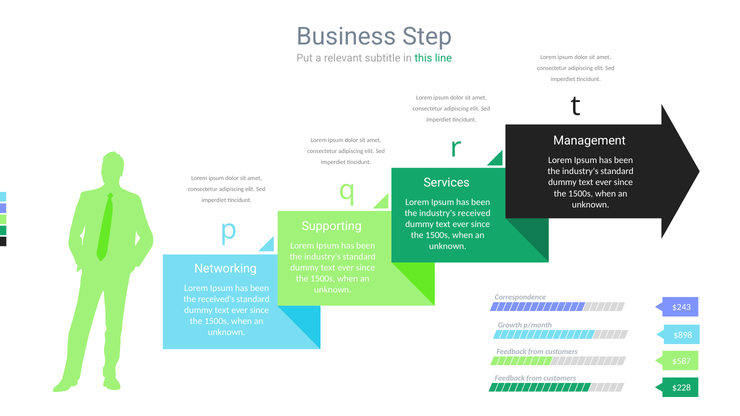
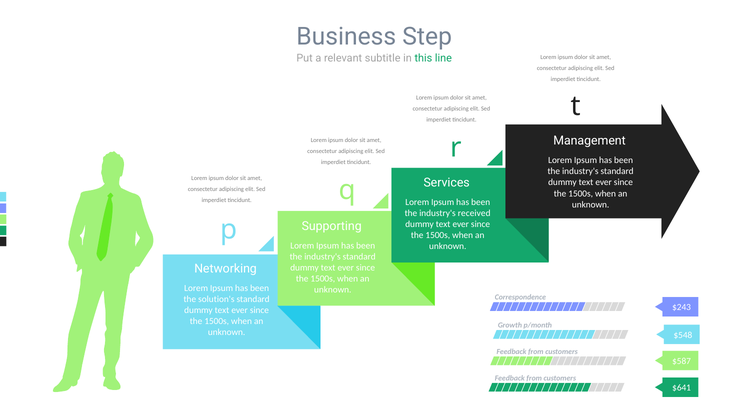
received's: received's -> solution's (216, 299)
$898: $898 -> $548 (683, 335)
$228: $228 -> $641 (682, 388)
